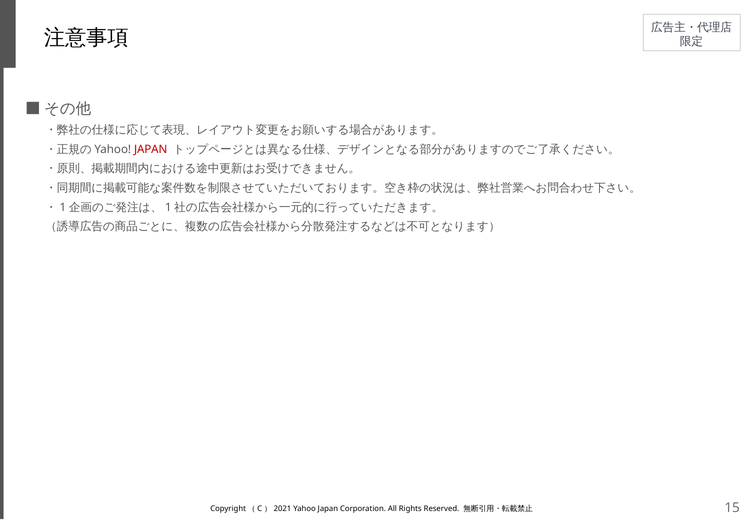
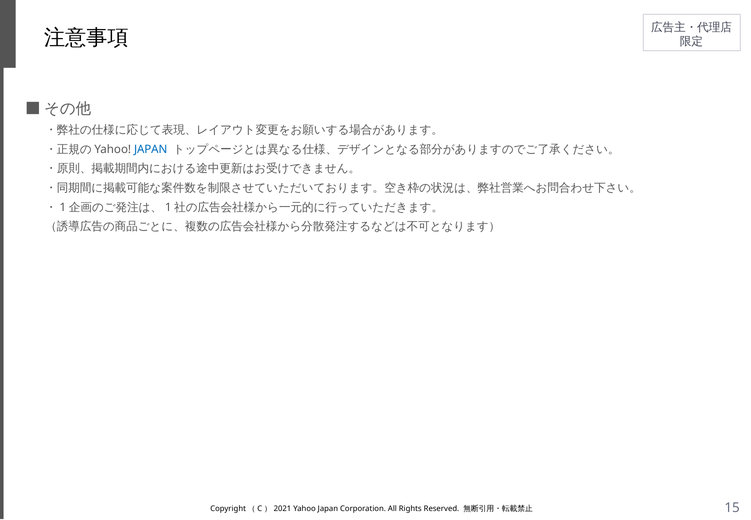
JAPAN colour: red -> blue (151, 149)
